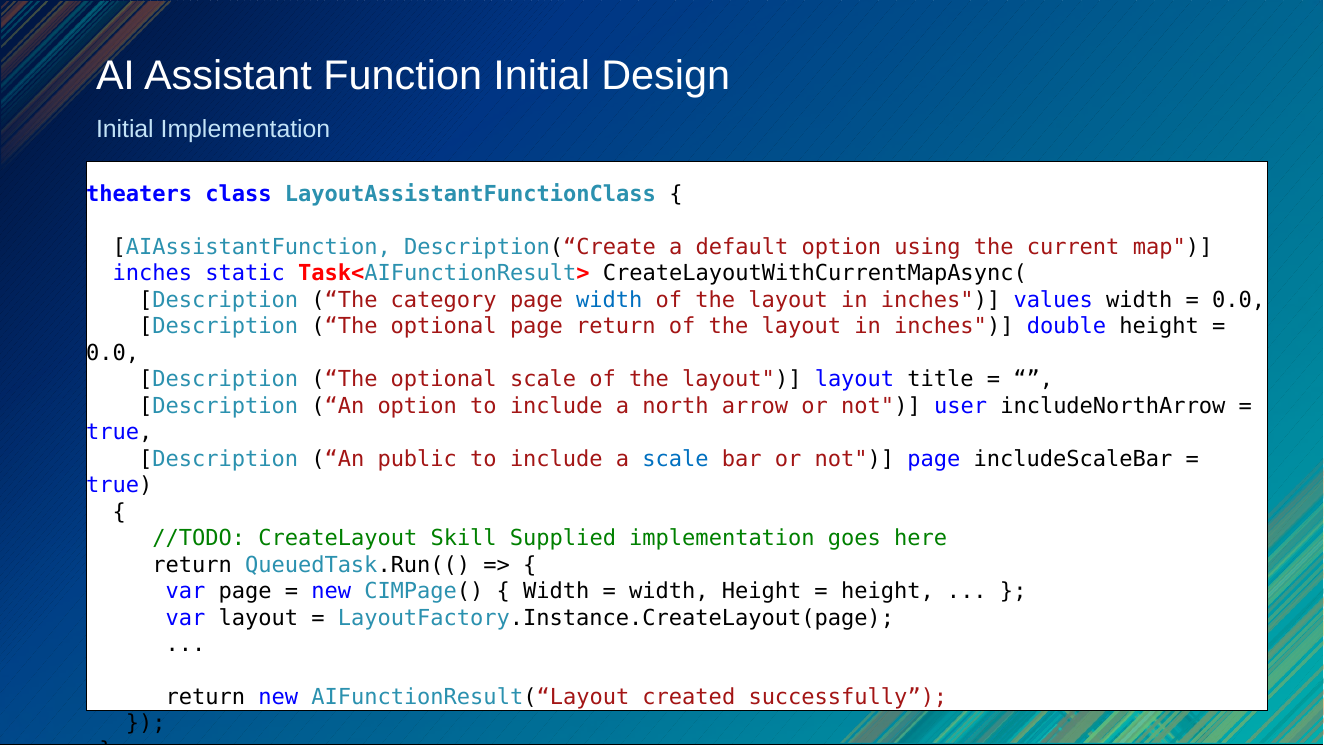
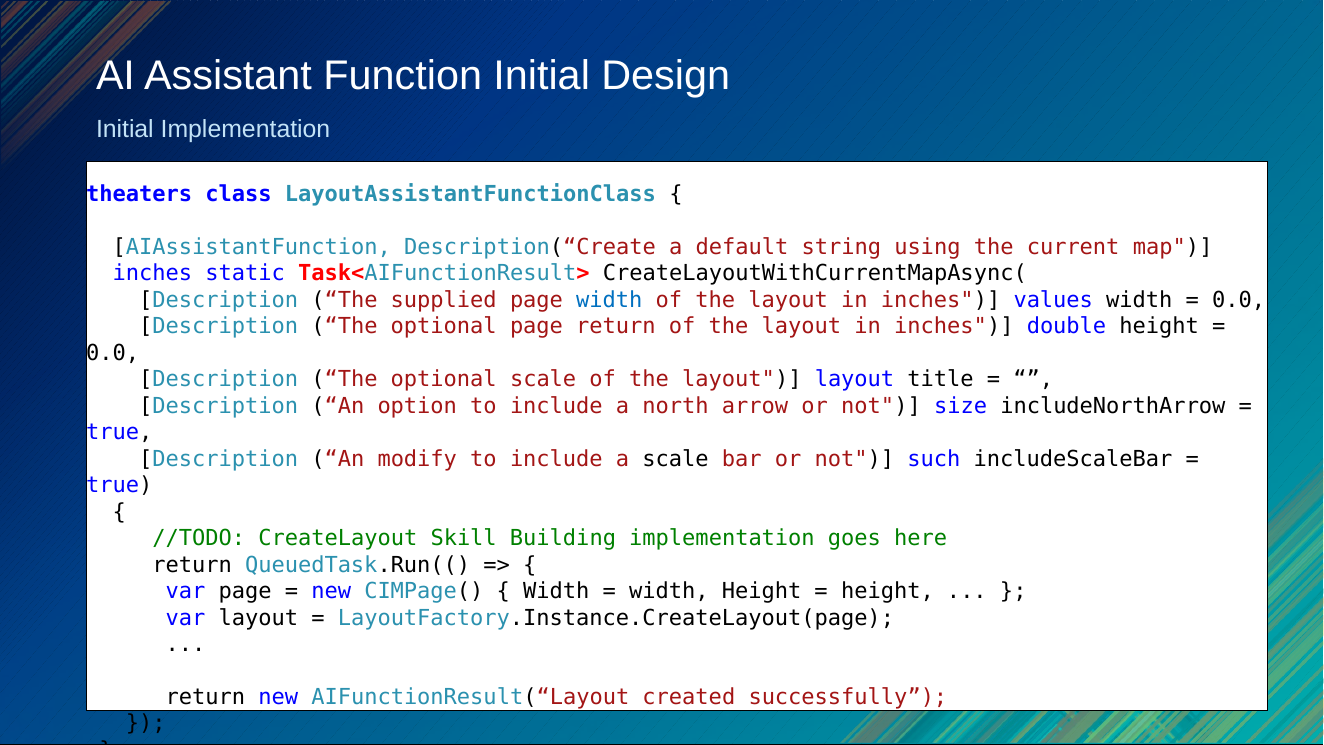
default option: option -> string (841, 247)
category: category -> supplied (444, 300)
user: user -> size (961, 406)
public: public -> modify (417, 459)
scale colour: blue -> black (676, 459)
not page: page -> such (934, 459)
Supplied: Supplied -> Building (563, 538)
